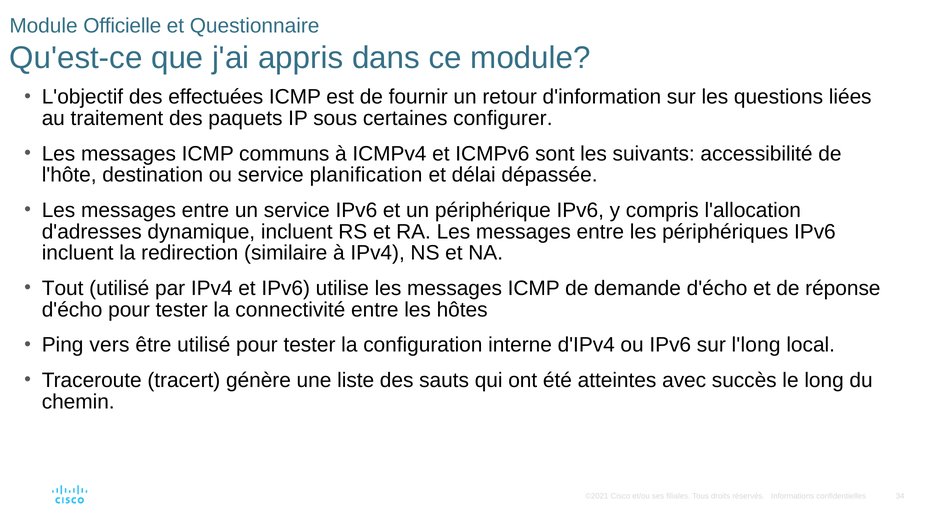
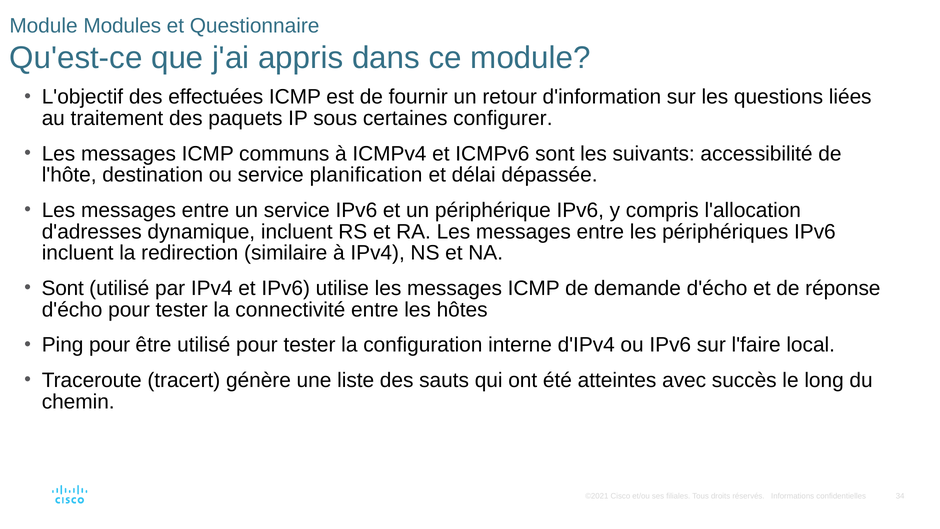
Officielle: Officielle -> Modules (122, 26)
Tout: Tout -> Sont (63, 288)
Ping vers: vers -> pour (110, 345)
l'long: l'long -> l'faire (756, 345)
